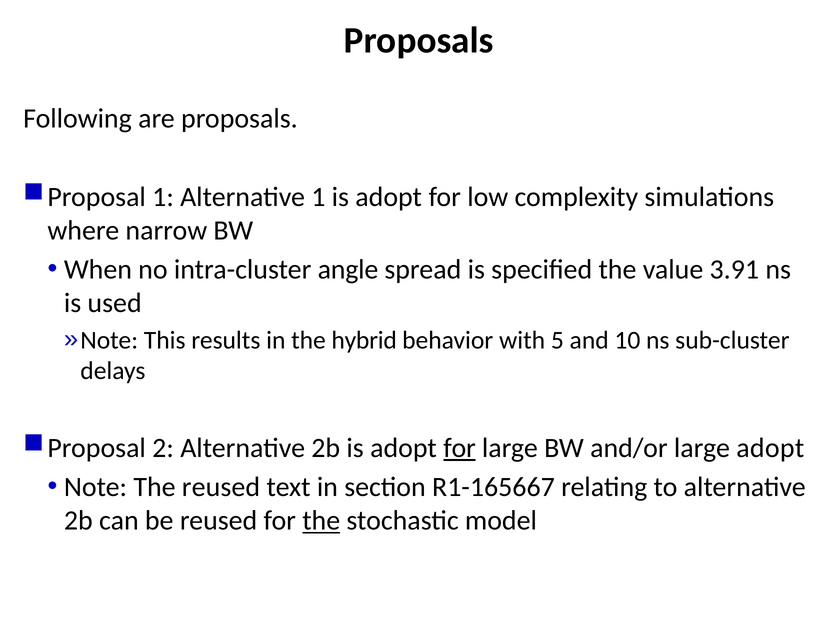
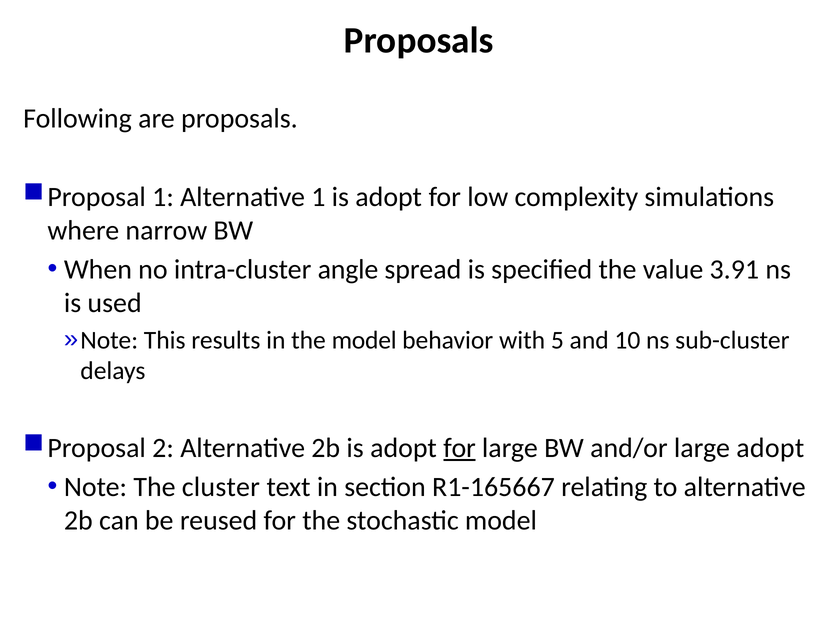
the hybrid: hybrid -> model (364, 340)
The reused: reused -> cluster (221, 487)
the underline: present -> none (321, 520)
